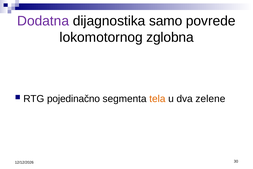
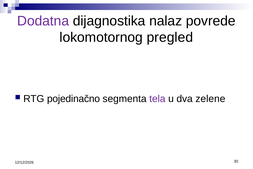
samo: samo -> nalaz (166, 21)
zglobna: zglobna -> pregled (170, 37)
tela colour: orange -> purple (157, 99)
